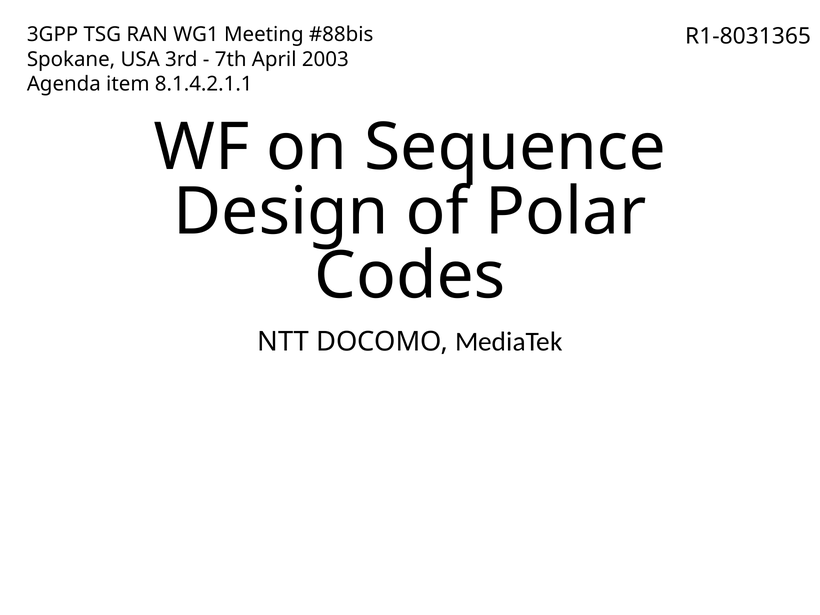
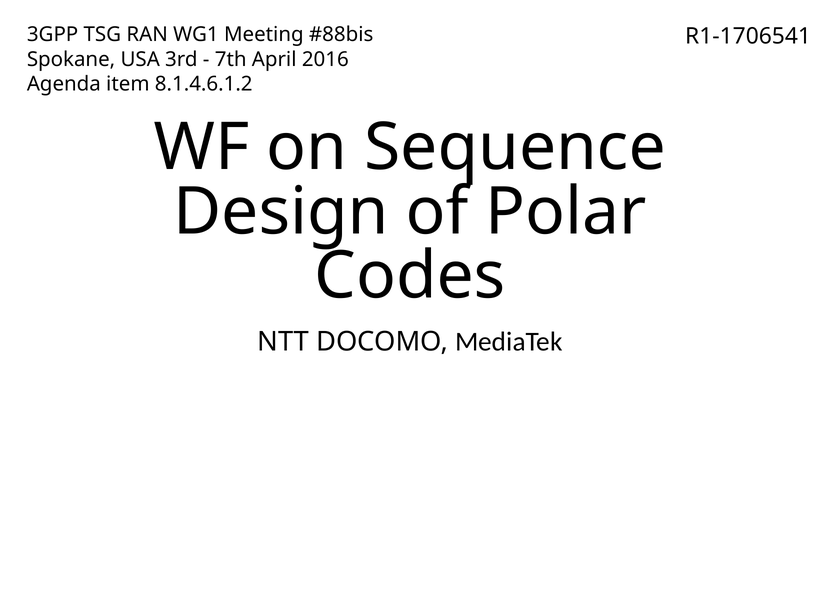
R1-8031365: R1-8031365 -> R1-1706541 (748, 36)
2003: 2003 -> 2016 (325, 59)
8.1.4.2.1.1: 8.1.4.2.1.1 -> 8.1.4.6.1.2 (204, 84)
